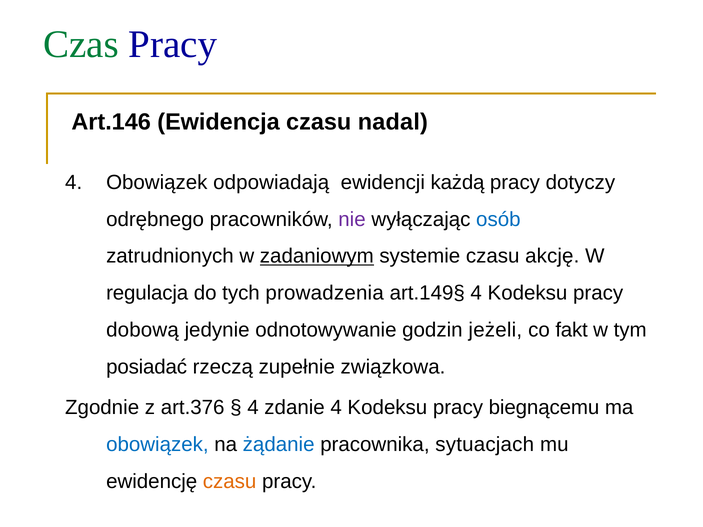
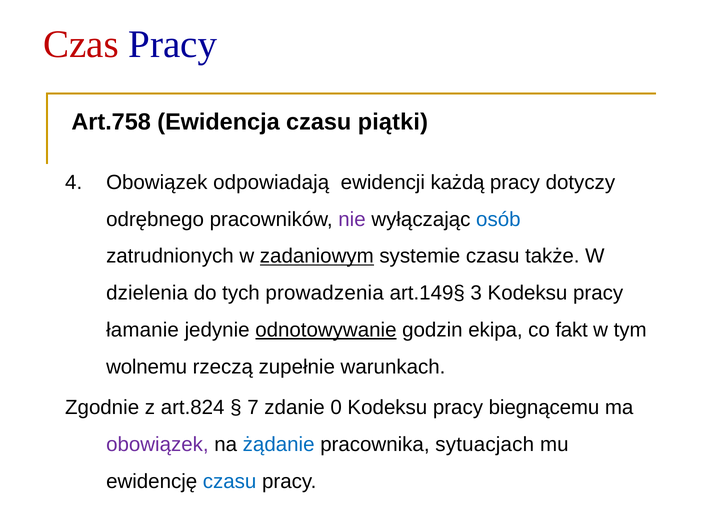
Czas colour: green -> red (81, 44)
Art.146: Art.146 -> Art.758 (111, 122)
nadal: nadal -> piątki (393, 122)
akcję: akcję -> także (552, 256)
regulacja: regulacja -> dzielenia (147, 293)
art.149§ 4: 4 -> 3 (476, 293)
dobową: dobową -> łamanie (143, 330)
odnotowywanie underline: none -> present (326, 330)
jeżeli: jeżeli -> ekipa (495, 330)
posiadać: posiadać -> wolnemu (147, 367)
związkowa: związkowa -> warunkach (393, 367)
art.376: art.376 -> art.824 (193, 408)
4: 4 -> 7 (253, 408)
zdanie 4: 4 -> 0 (336, 408)
obowiązek colour: blue -> purple (157, 445)
czasu colour: orange -> blue (230, 482)
